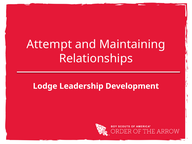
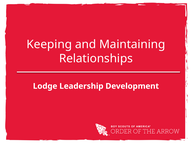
Attempt: Attempt -> Keeping (49, 44)
